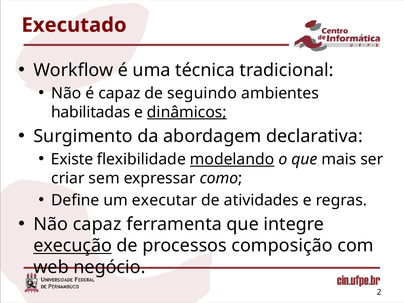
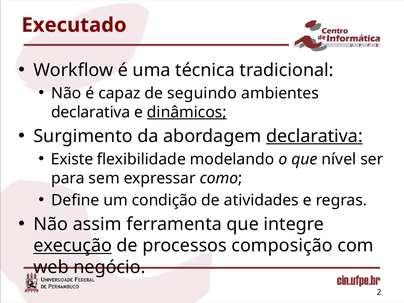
habilitadas: habilitadas -> declarativa (91, 112)
declarativa underline: none -> present (314, 136)
modelando underline: present -> none (232, 159)
mais: mais -> nível (339, 159)
criar: criar -> para (68, 178)
executar: executar -> condição (165, 200)
Não capaz: capaz -> assim (97, 224)
